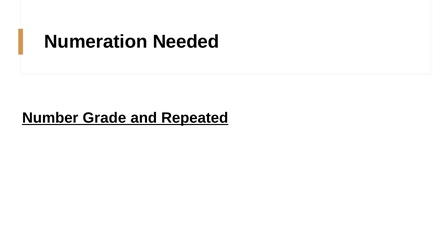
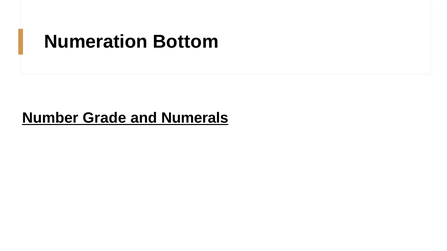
Needed: Needed -> Bottom (186, 42)
Repeated: Repeated -> Numerals (195, 118)
